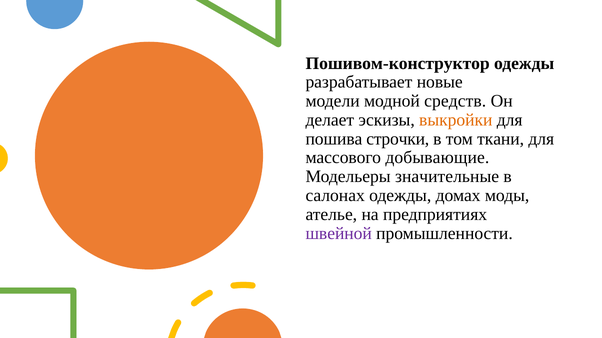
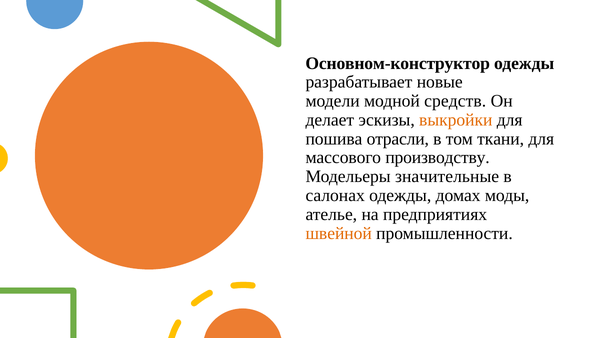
Пошивом-конструктор: Пошивом-конструктор -> Основном-конструктор (398, 63)
строчки: строчки -> отрасли (398, 139)
добывающие: добывающие -> производству (438, 158)
швейной colour: purple -> orange (339, 234)
